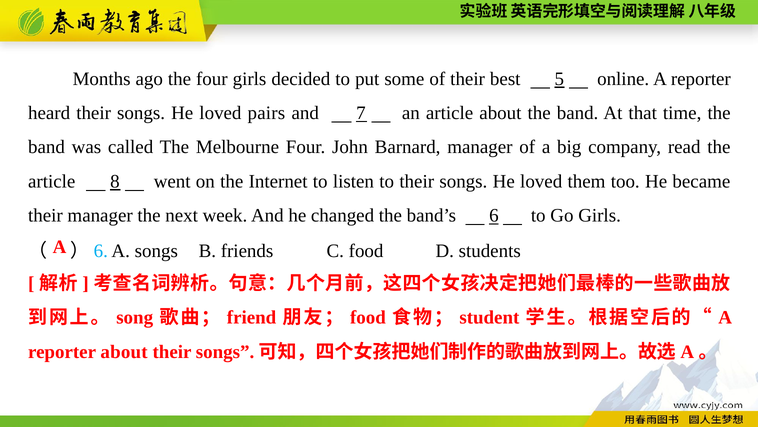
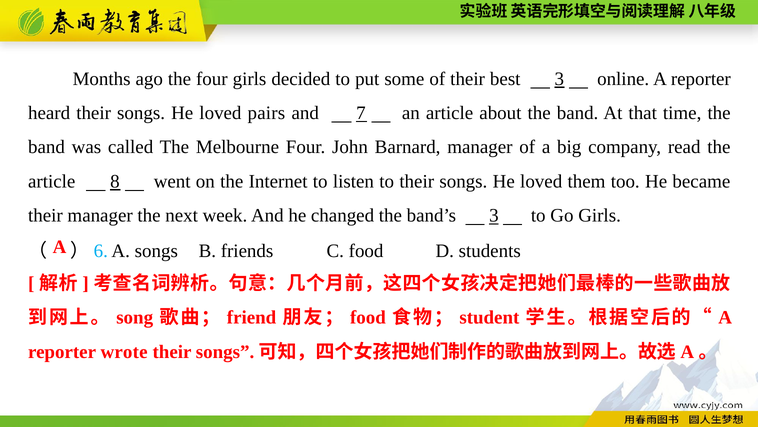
best 5: 5 -> 3 (559, 79)
band’s 6: 6 -> 3 (494, 215)
reporter about: about -> wrote (124, 351)
